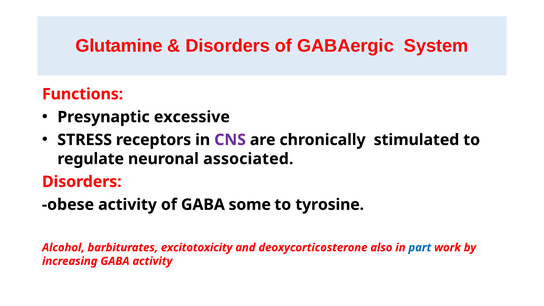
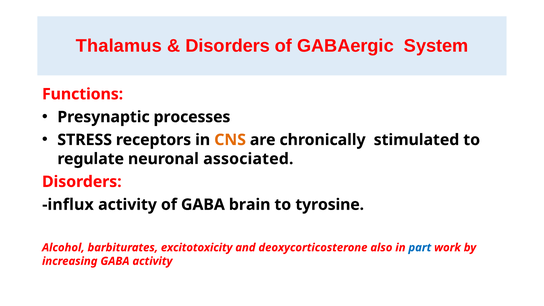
Glutamine: Glutamine -> Thalamus (119, 46)
excessive: excessive -> processes (192, 117)
CNS colour: purple -> orange (230, 140)
obese: obese -> influx (68, 205)
some: some -> brain (250, 205)
